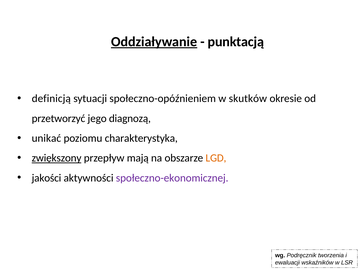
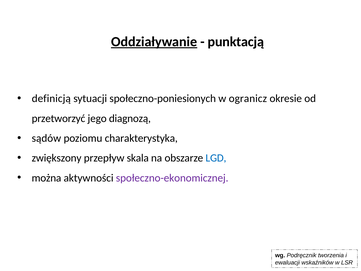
społeczno-opóźnieniem: społeczno-opóźnieniem -> społeczno-poniesionych (163, 98)
skutków: skutków -> ogranicz (248, 98)
unikać: unikać -> sądów (46, 138)
zwiększony underline: present -> none (57, 158)
mają: mają -> skala (138, 158)
LGD colour: orange -> blue (216, 158)
jakości: jakości -> można (46, 178)
